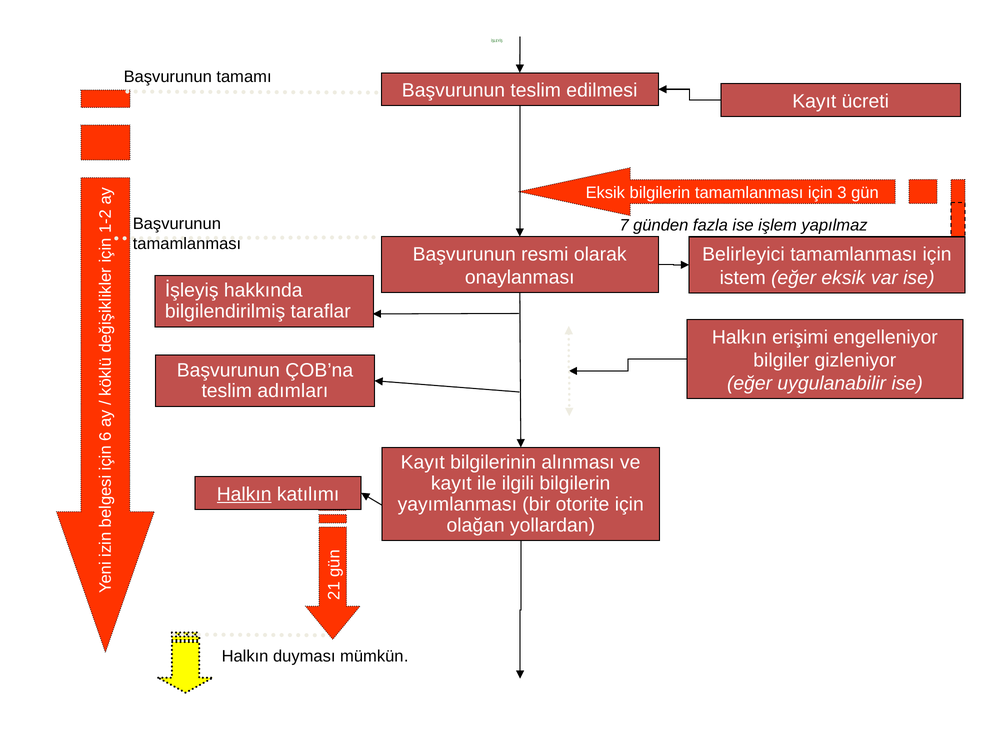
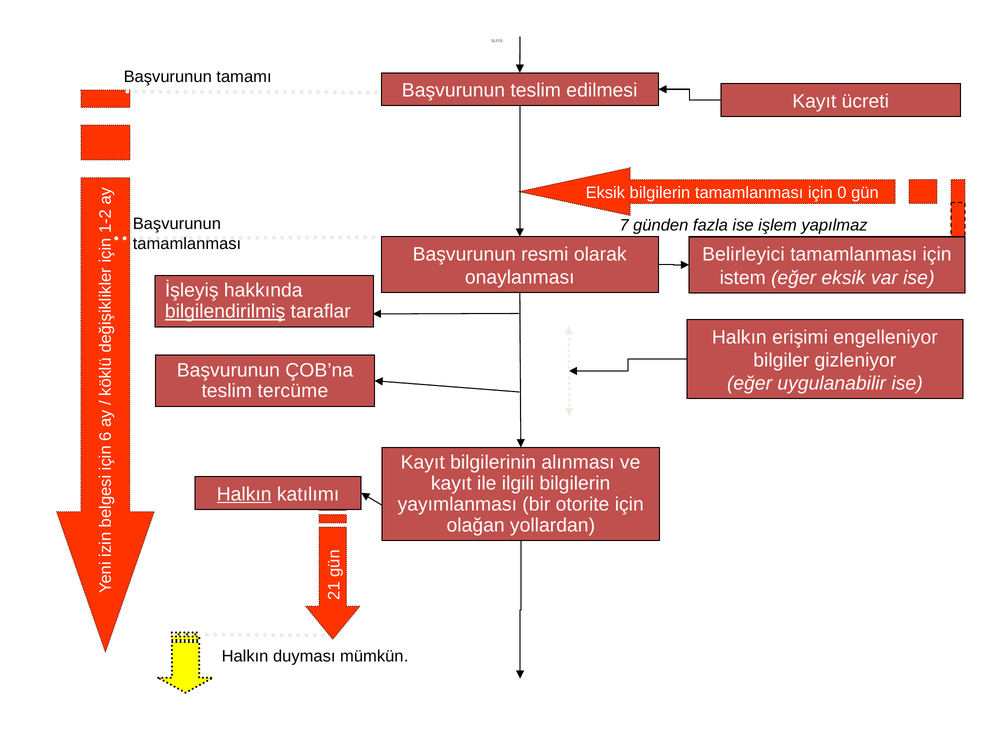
3: 3 -> 0 (842, 193)
bilgilendirilmiş underline: none -> present (225, 312)
adımları: adımları -> tercüme (293, 391)
